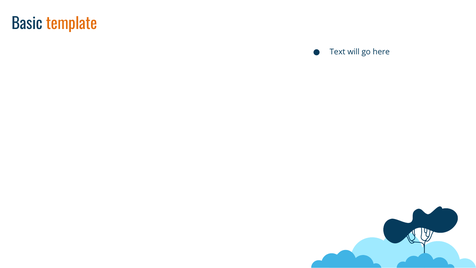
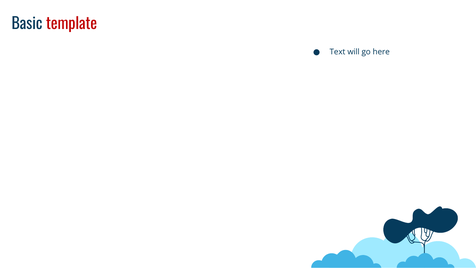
template colour: orange -> red (72, 24)
